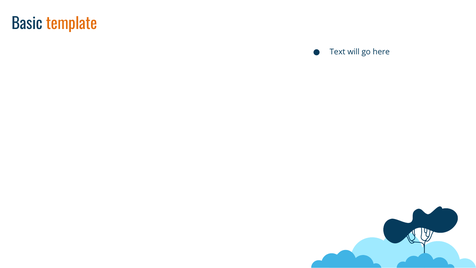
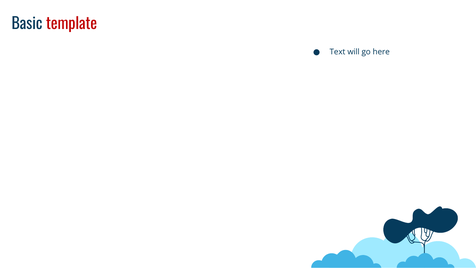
template colour: orange -> red (72, 24)
